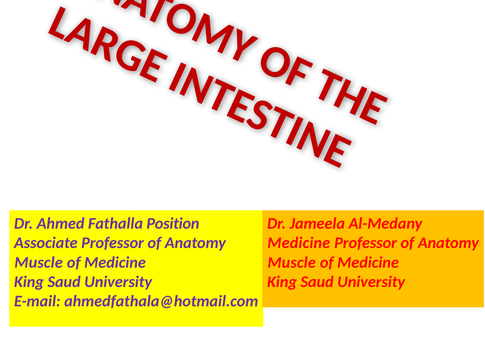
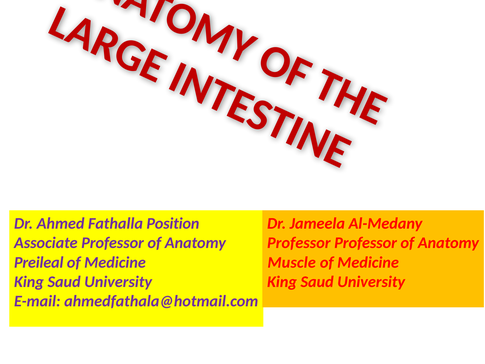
Medicine: Medicine -> Professor (299, 243)
Muscle: Muscle -> Preileal (39, 262)
